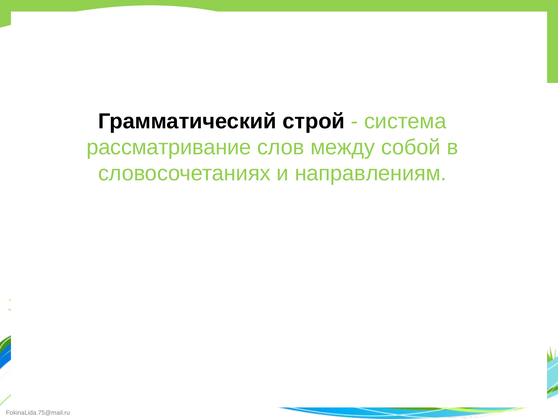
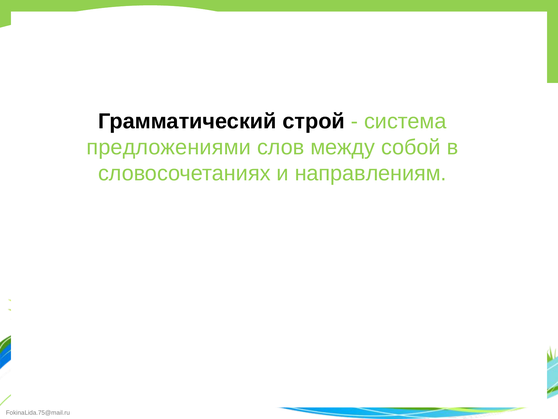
рассматривание: рассматривание -> предложениями (169, 147)
